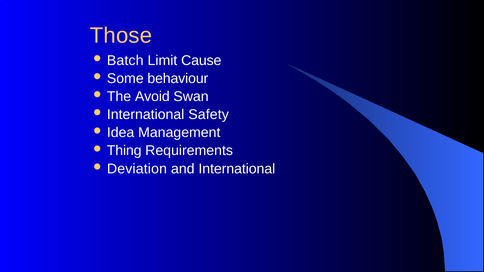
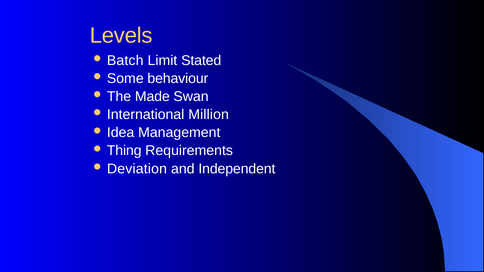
Those: Those -> Levels (121, 36)
Cause: Cause -> Stated (201, 60)
Avoid: Avoid -> Made (152, 97)
Safety: Safety -> Million (209, 115)
and International: International -> Independent (237, 169)
